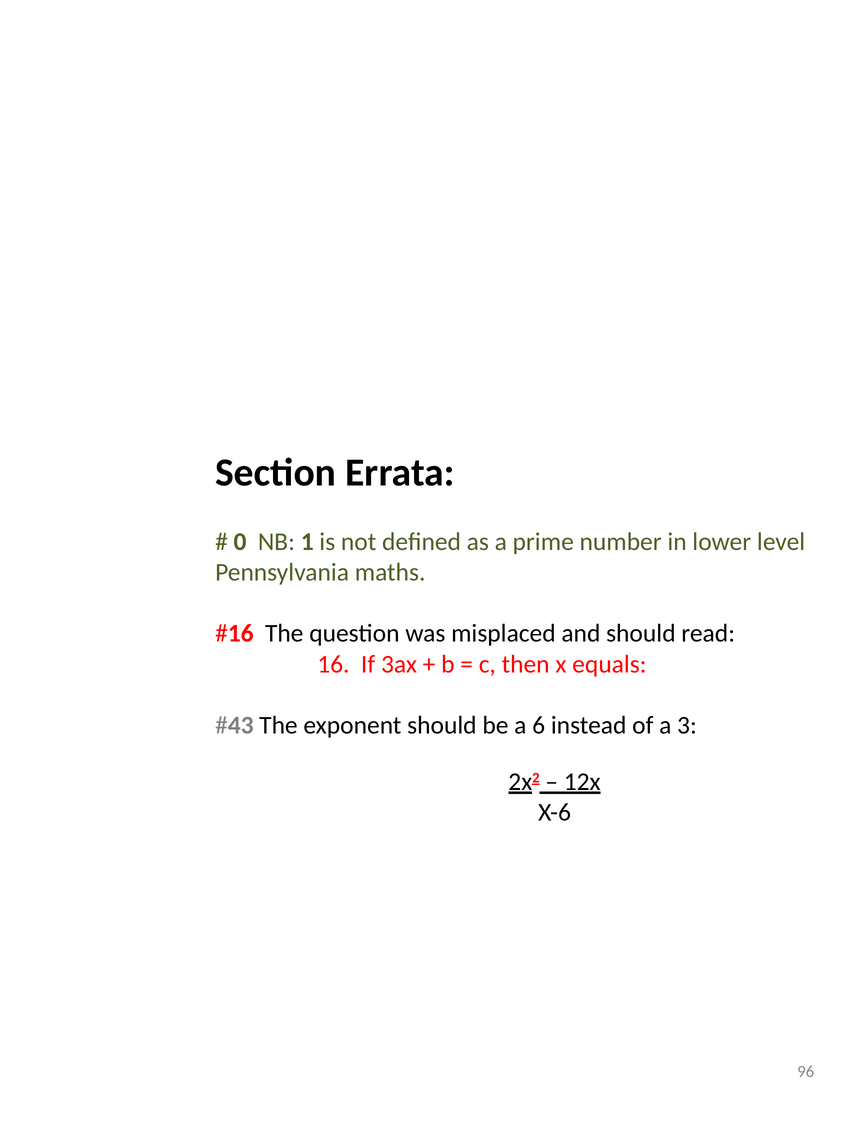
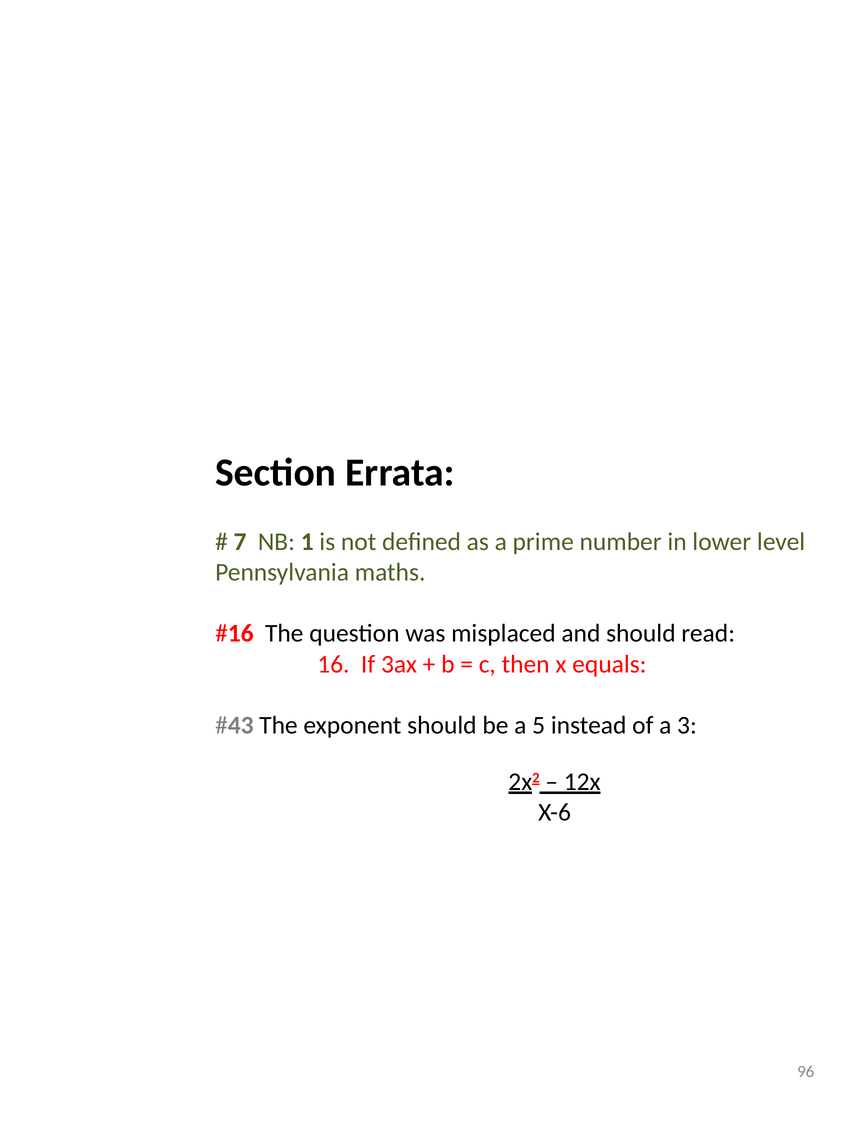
0: 0 -> 7 (240, 542)
6: 6 -> 5 (539, 726)
